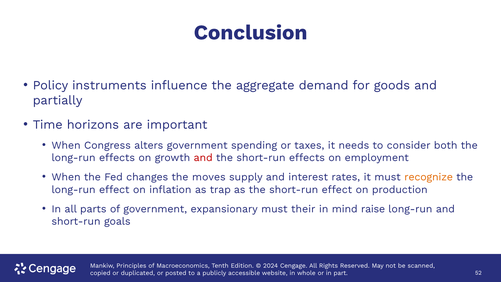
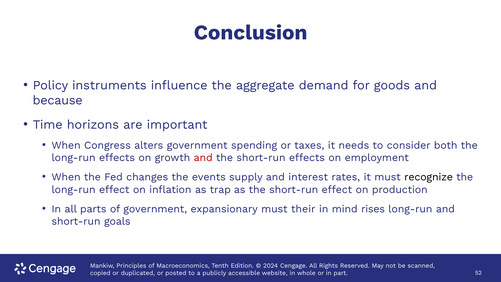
partially: partially -> because (58, 100)
moves: moves -> events (209, 177)
recognize colour: orange -> black (429, 177)
raise: raise -> rises (373, 209)
